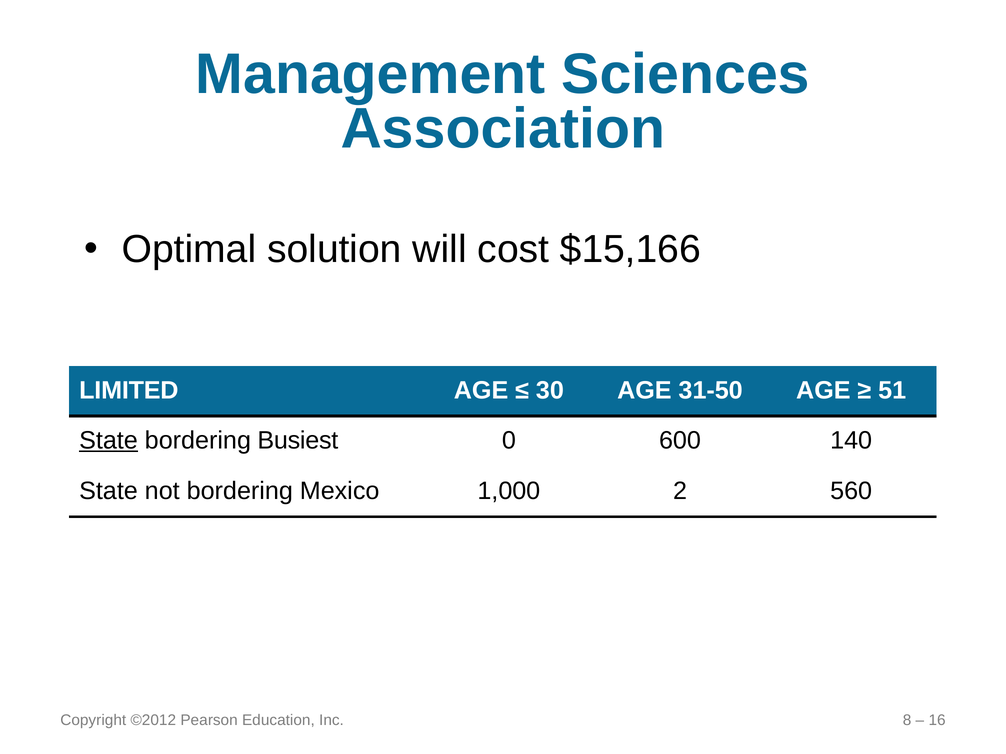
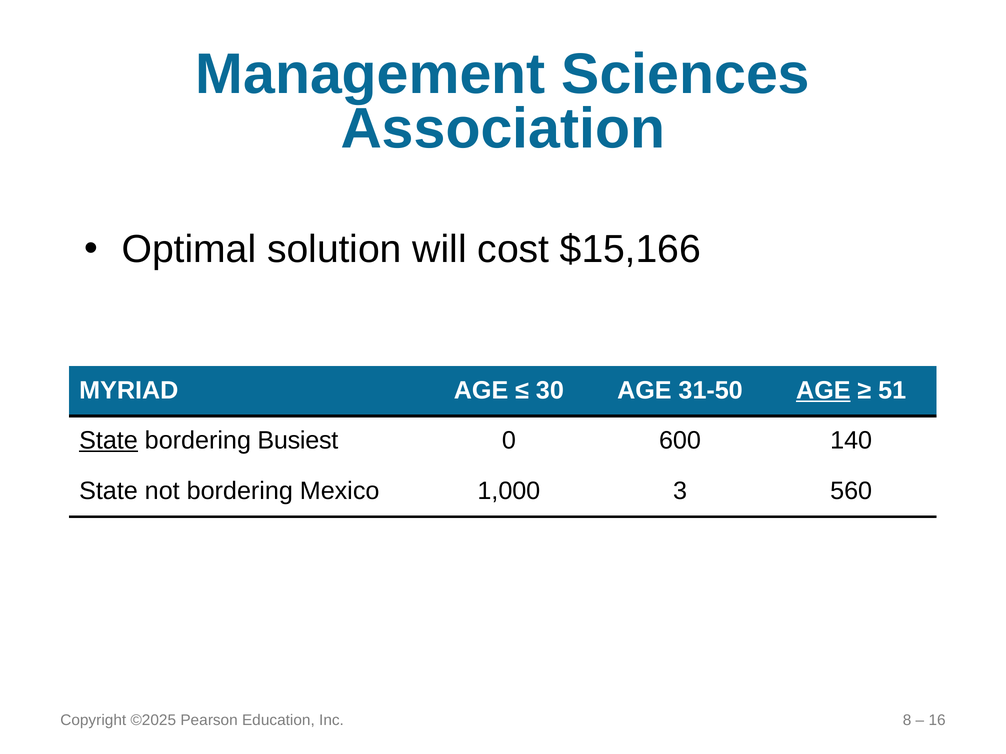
LIMITED: LIMITED -> MYRIAD (129, 391)
AGE underline: none -> present (823, 391)
2: 2 -> 3 (680, 491)
©2012: ©2012 -> ©2025 (153, 720)
